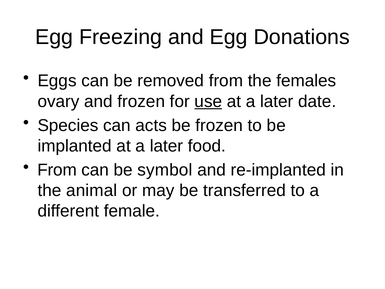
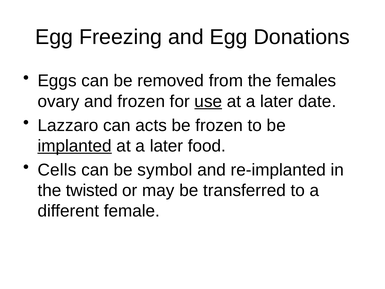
Species: Species -> Lazzaro (68, 125)
implanted underline: none -> present (75, 146)
From: From -> Cells (57, 170)
animal: animal -> twisted (92, 190)
